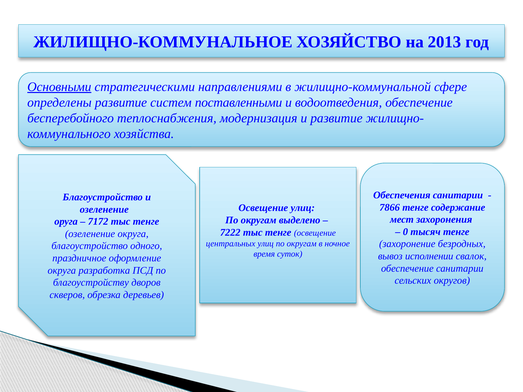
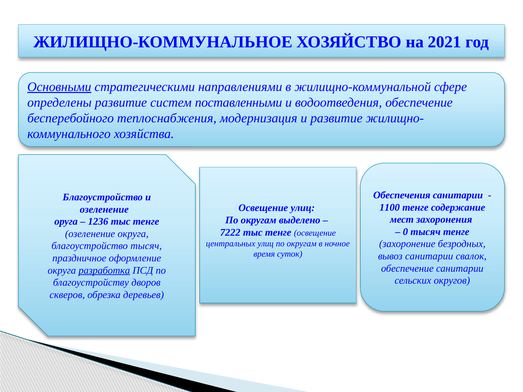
2013: 2013 -> 2021 (445, 42)
7866: 7866 -> 1100 (390, 207)
7172: 7172 -> 1236 (98, 222)
благоустройство одного: одного -> тысяч (146, 246)
вывоз исполнении: исполнении -> санитарии (429, 256)
разработка underline: none -> present (104, 271)
